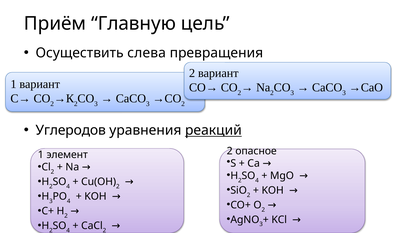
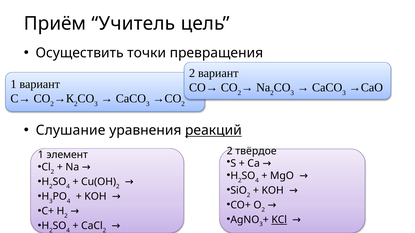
Главную: Главную -> Учитель (133, 24)
слева: слева -> точки (147, 53)
Углеродов: Углеродов -> Слушание (71, 131)
опасное: опасное -> твёрдое (256, 151)
KCl underline: none -> present (279, 220)
